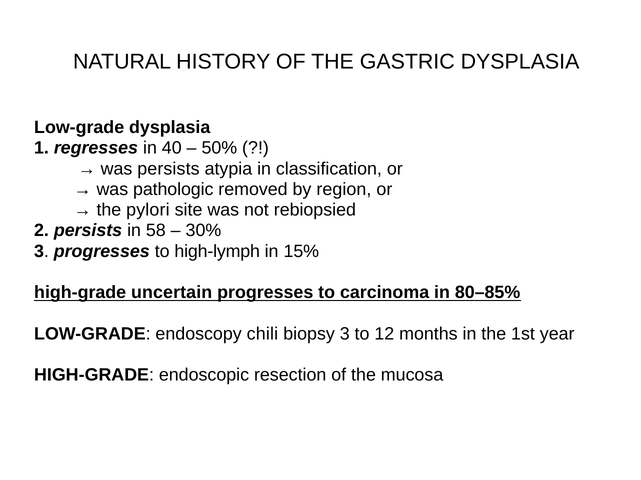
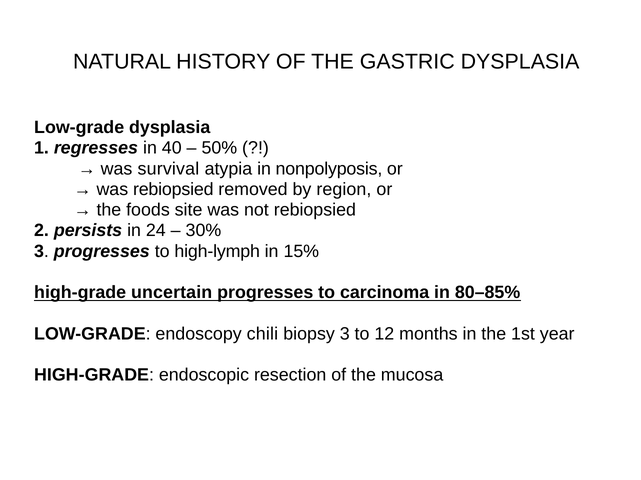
was persists: persists -> survival (168, 169)
classification: classification -> nonpolyposis (329, 169)
was pathologic: pathologic -> rebiopsied (173, 190)
pylori: pylori -> foods (148, 210)
58: 58 -> 24 (156, 231)
